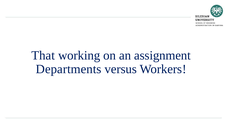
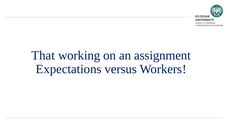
Departments: Departments -> Expectations (69, 69)
